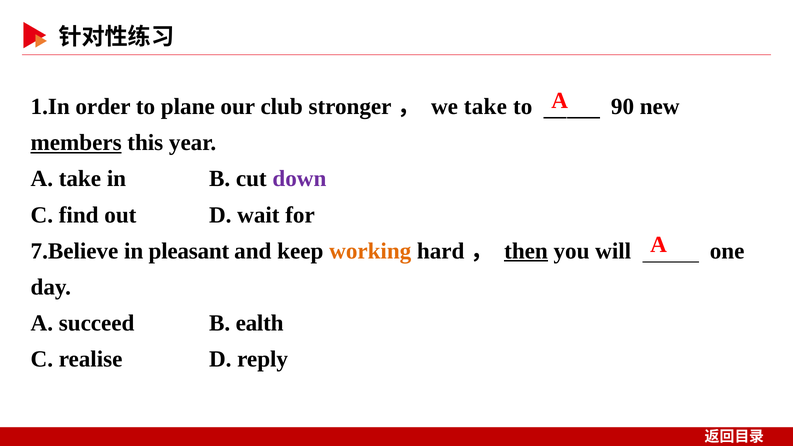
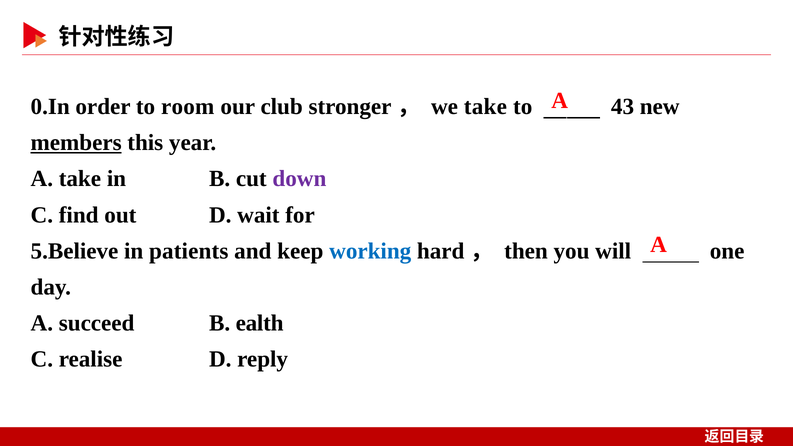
1.In: 1.In -> 0.In (50, 107)
plane: plane -> room (188, 107)
90: 90 -> 43 (623, 107)
7.Believe: 7.Believe -> 5.Believe (74, 251)
pleasant: pleasant -> patients (189, 251)
working colour: orange -> blue (370, 251)
then underline: present -> none (526, 251)
